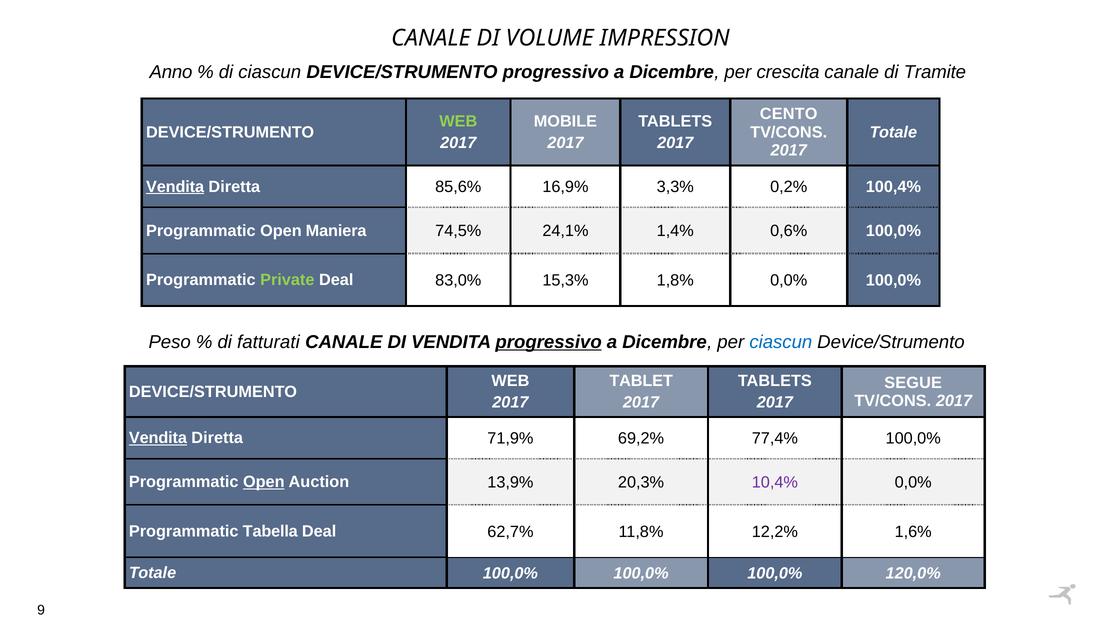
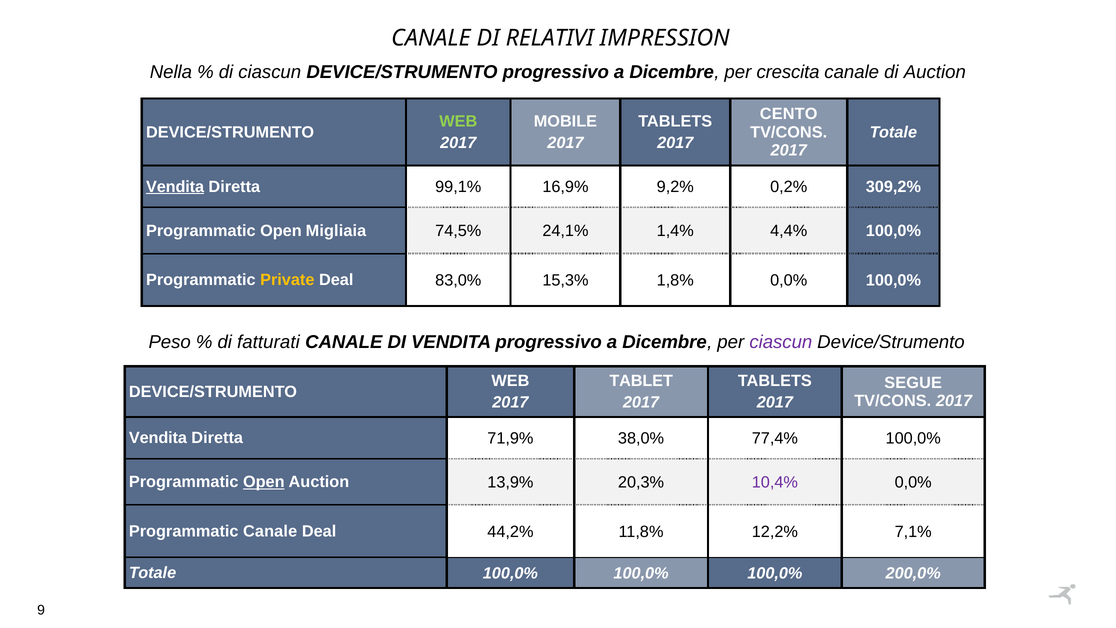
VOLUME: VOLUME -> RELATIVI (550, 38)
Anno: Anno -> Nella (171, 72)
di Tramite: Tramite -> Auction (935, 72)
85,6%: 85,6% -> 99,1% (458, 187)
3,3%: 3,3% -> 9,2% (675, 187)
100,4%: 100,4% -> 309,2% (893, 187)
Maniera: Maniera -> Migliaia (336, 231)
0,6%: 0,6% -> 4,4% (789, 231)
Private colour: light green -> yellow (287, 280)
progressivo underline: present -> none (549, 342)
ciascun colour: blue -> purple (781, 342)
Vendita underline: present -> none (158, 438)
69,2%: 69,2% -> 38,0% (641, 438)
Programmatic Tabella: Tabella -> Canale (270, 531)
62,7%: 62,7% -> 44,2% (510, 532)
1,6%: 1,6% -> 7,1% (913, 532)
120,0%: 120,0% -> 200,0% (913, 573)
